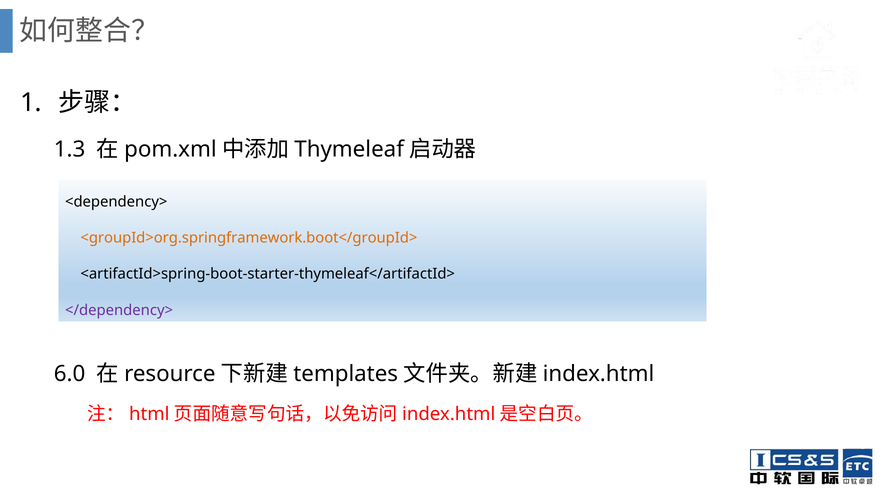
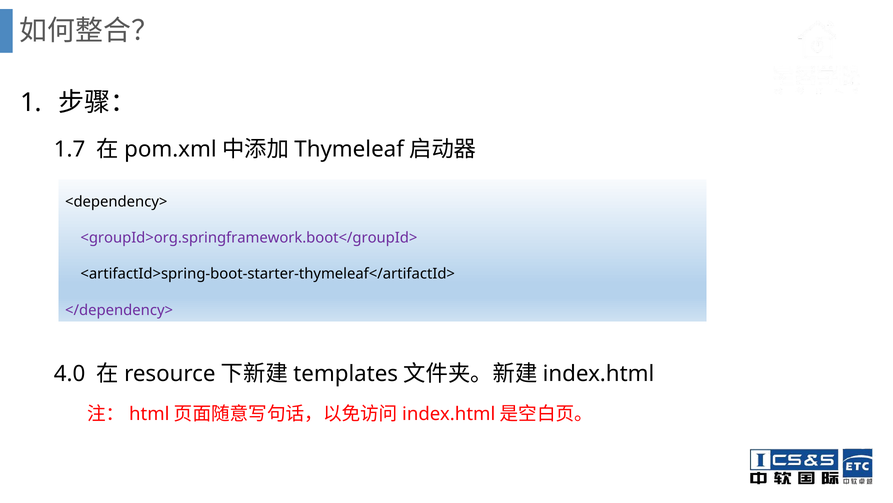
1.3: 1.3 -> 1.7 (70, 149)
<groupId>org.springframework.boot</groupId> colour: orange -> purple (249, 238)
6.0: 6.0 -> 4.0 (70, 373)
